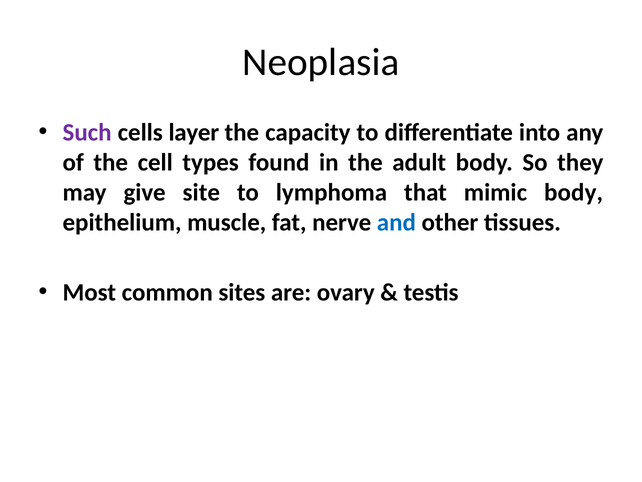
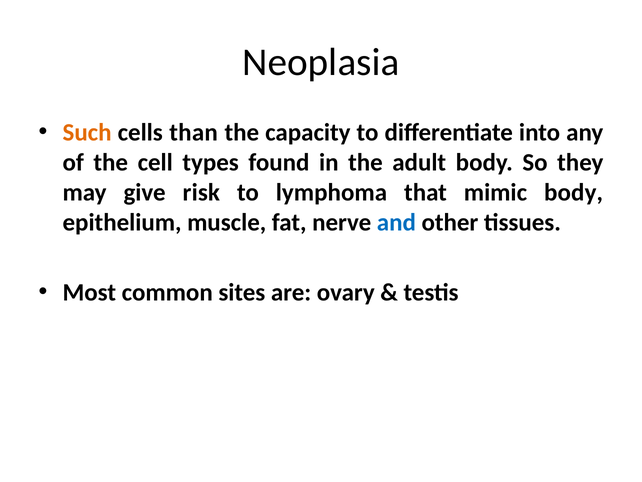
Such colour: purple -> orange (87, 132)
layer: layer -> than (194, 132)
site: site -> risk (201, 192)
